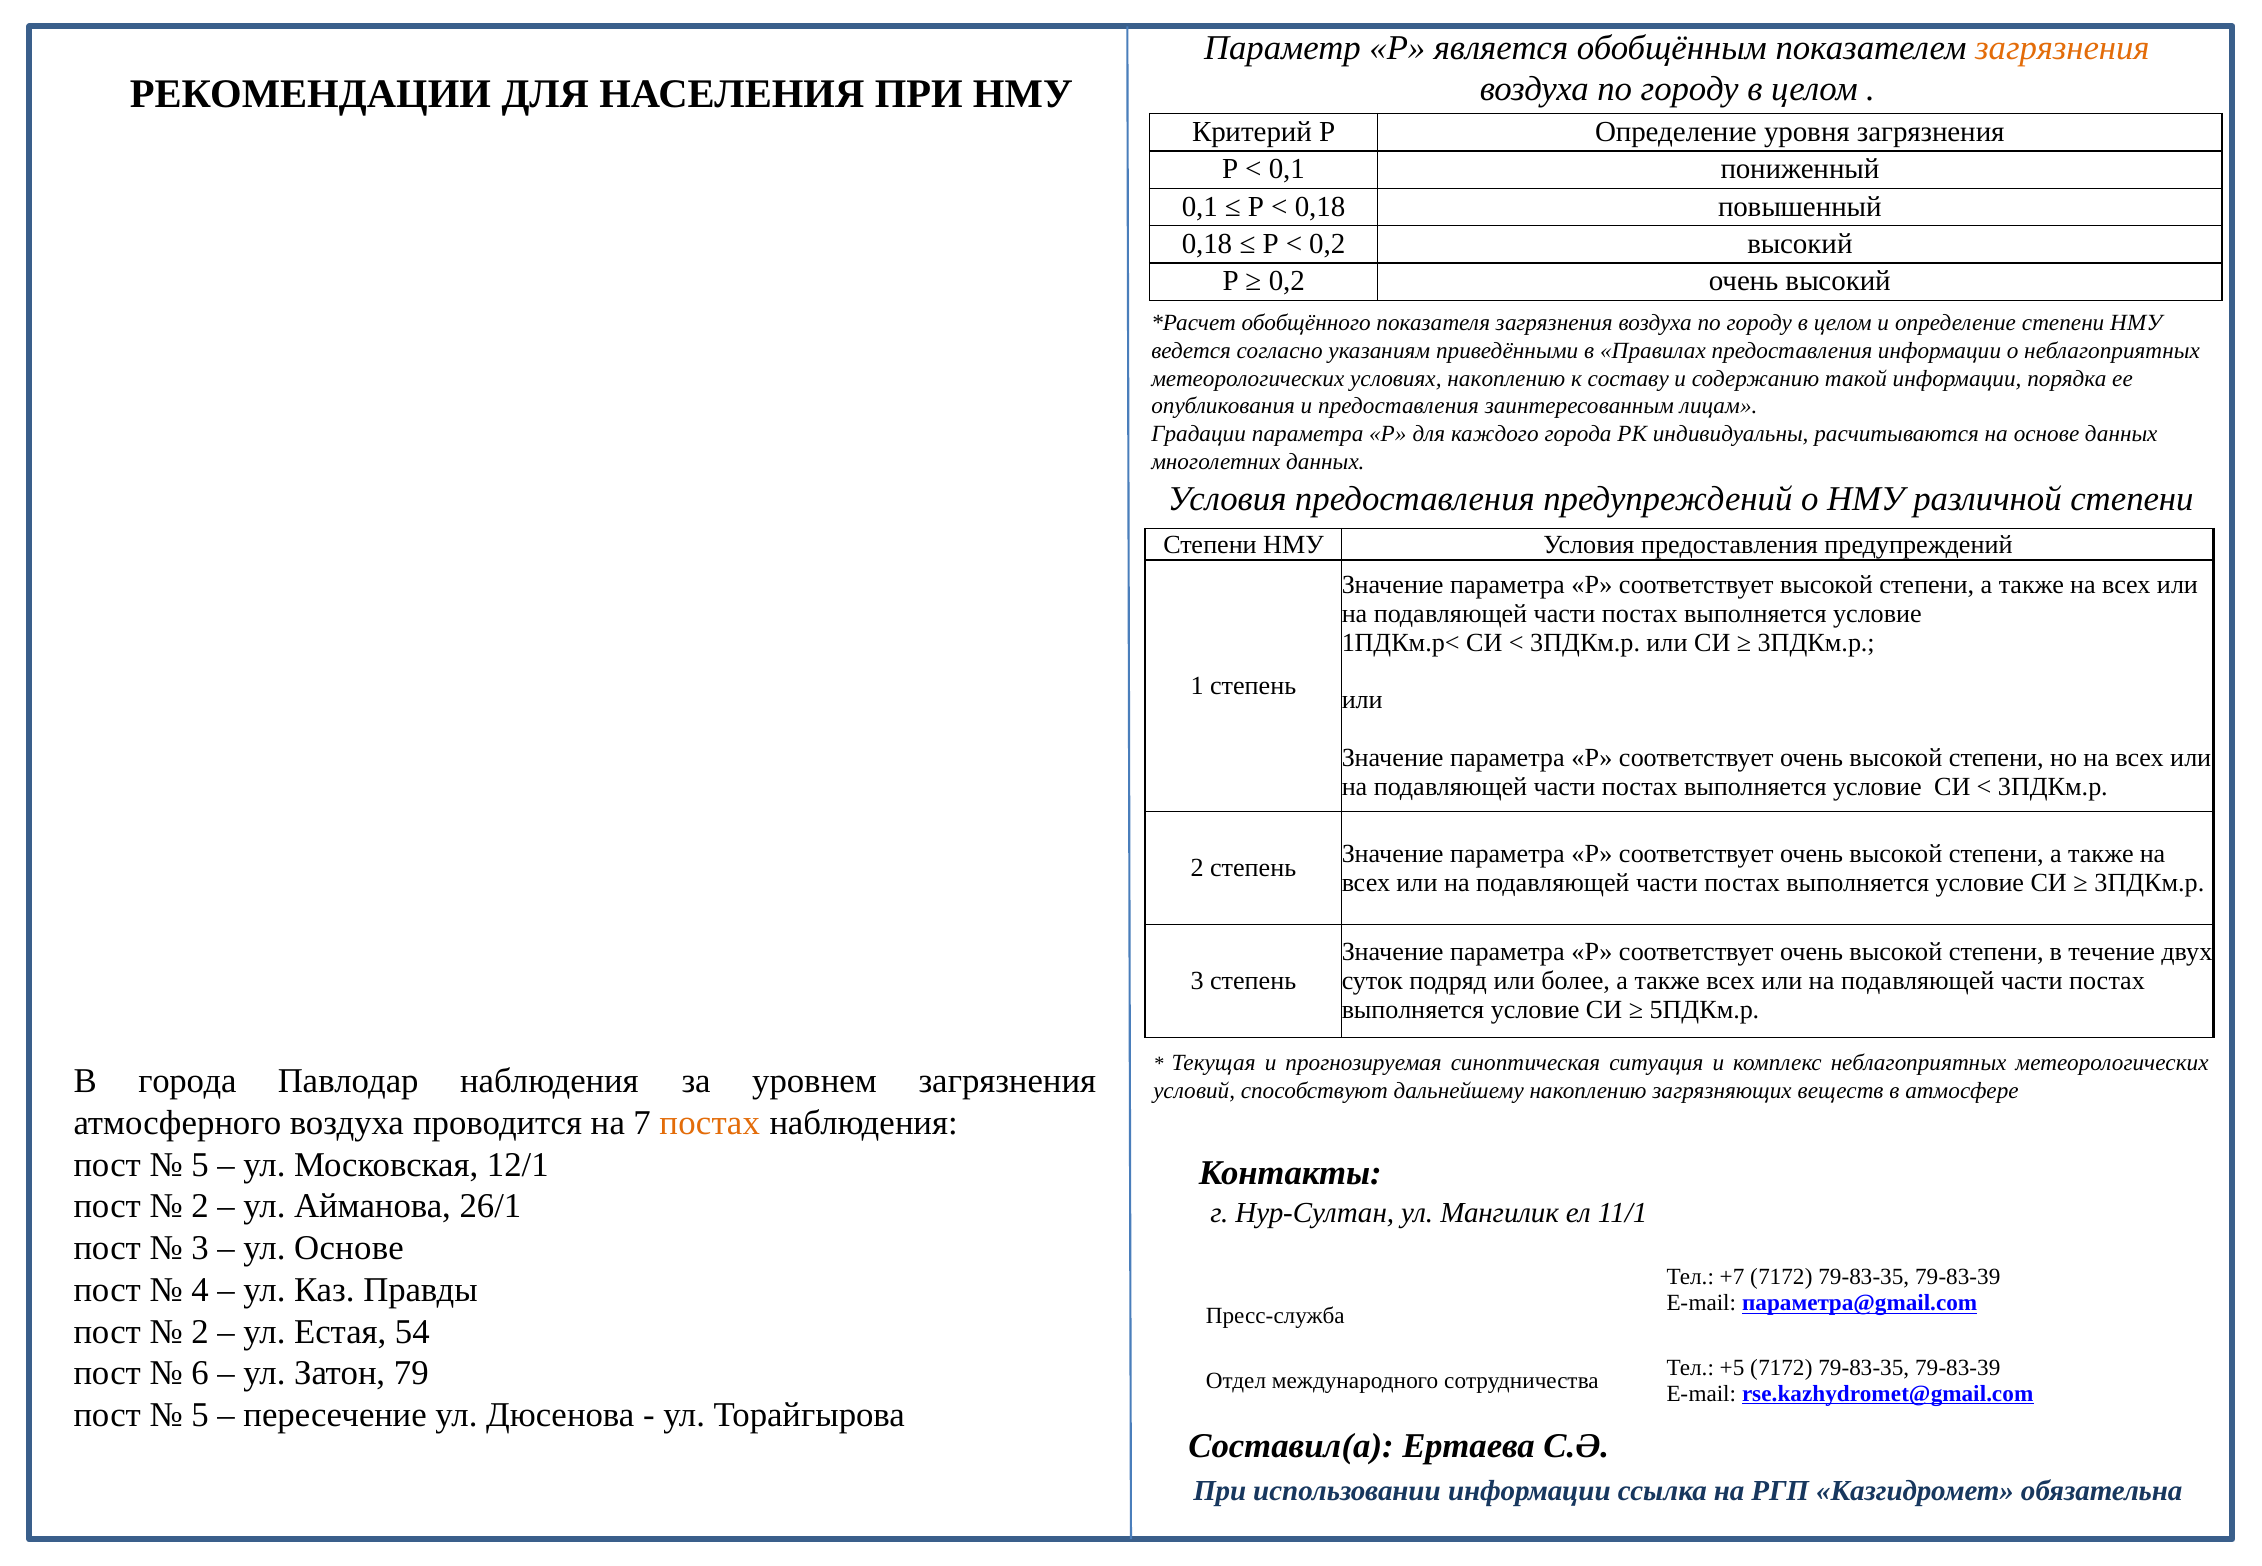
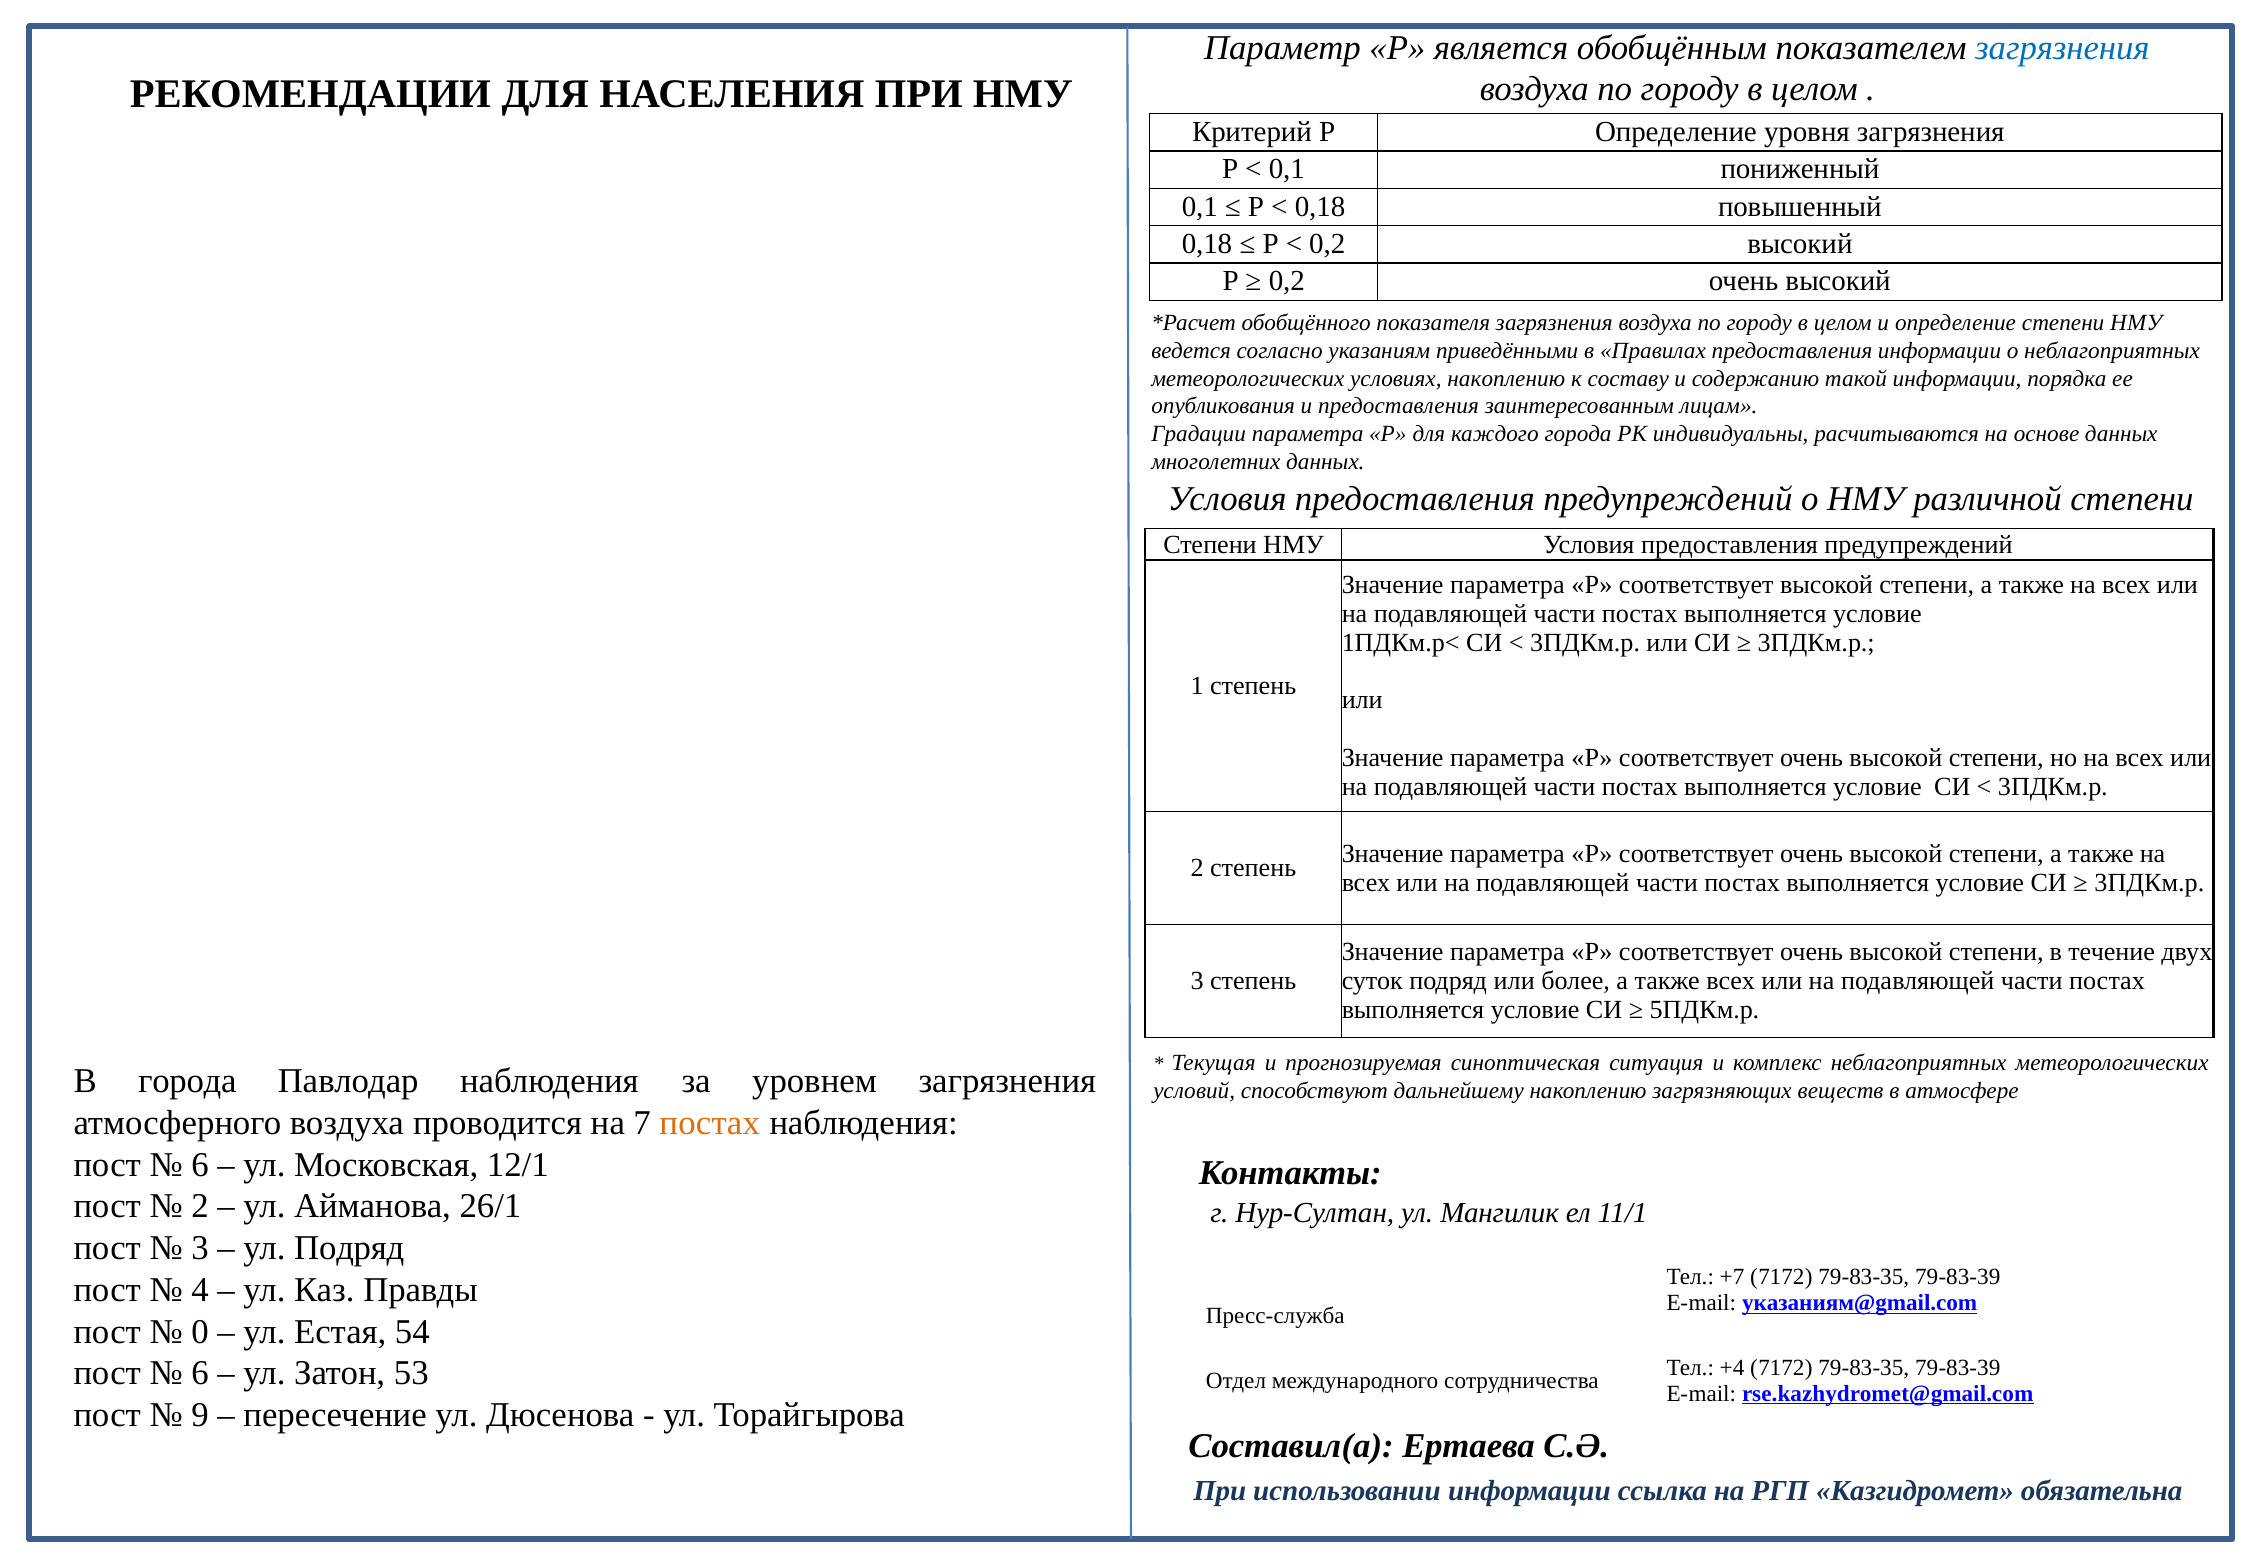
загрязнения colour: orange -> blue (2062, 48)
5: 5 -> 6 (200, 1165)
ул Основе: Основе -> Подряд (349, 1248)
параметра@gmail.com: параметра@gmail.com -> указаниям@gmail.com (1860, 1303)
2: 2 -> 0 (200, 1332)
+5: +5 -> +4 (1732, 1368)
79: 79 -> 53 (411, 1373)
5: 5 -> 9 (200, 1415)
